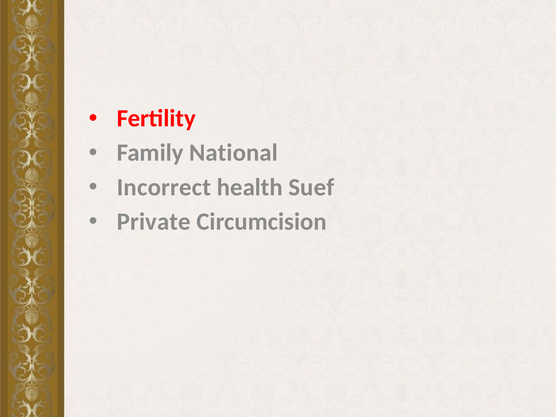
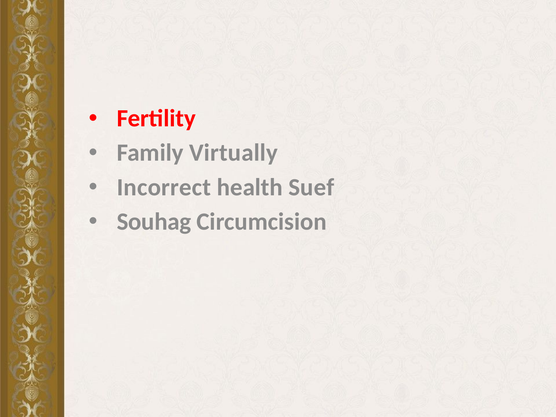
National: National -> Virtually (234, 153)
Private: Private -> Souhag (154, 222)
